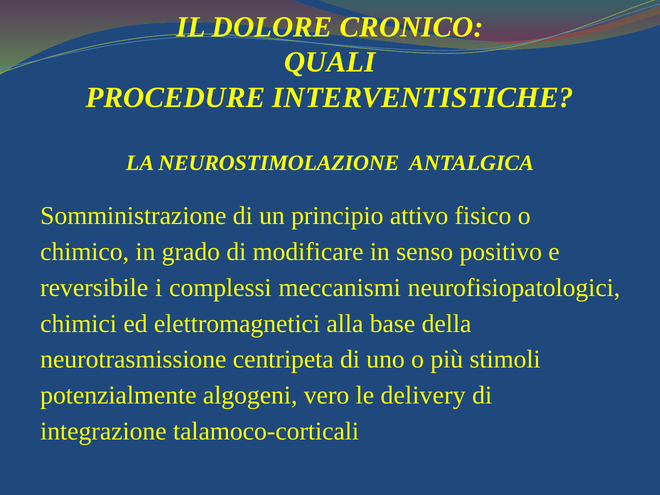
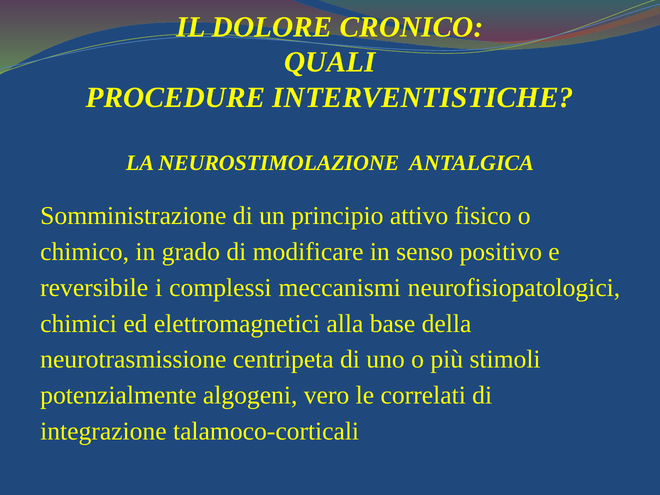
delivery: delivery -> correlati (423, 395)
